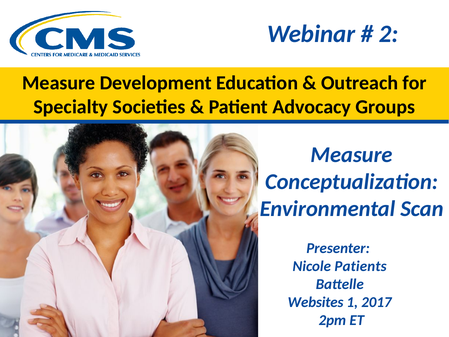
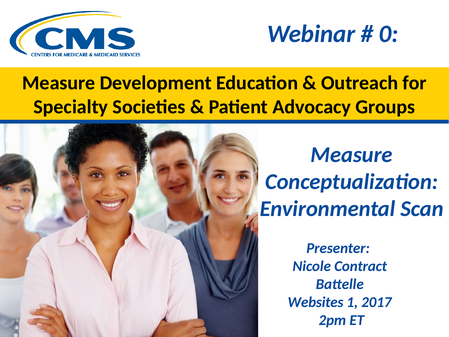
2: 2 -> 0 (389, 34)
Patients: Patients -> Contract (361, 266)
